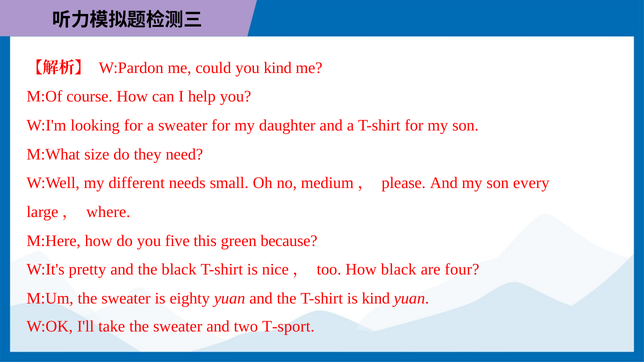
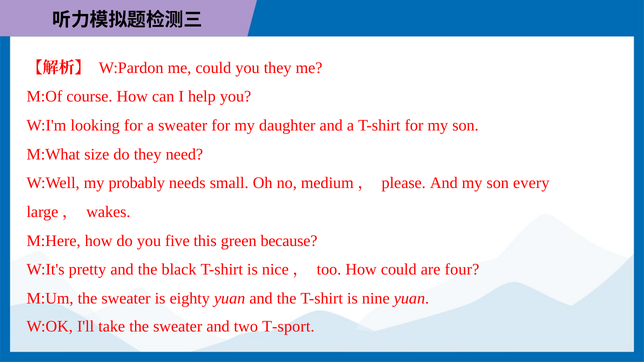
you kind: kind -> they (278, 68)
different: different -> probably (137, 183)
where: where -> wakes (108, 212)
How black: black -> could (399, 270)
is kind: kind -> nine (376, 299)
